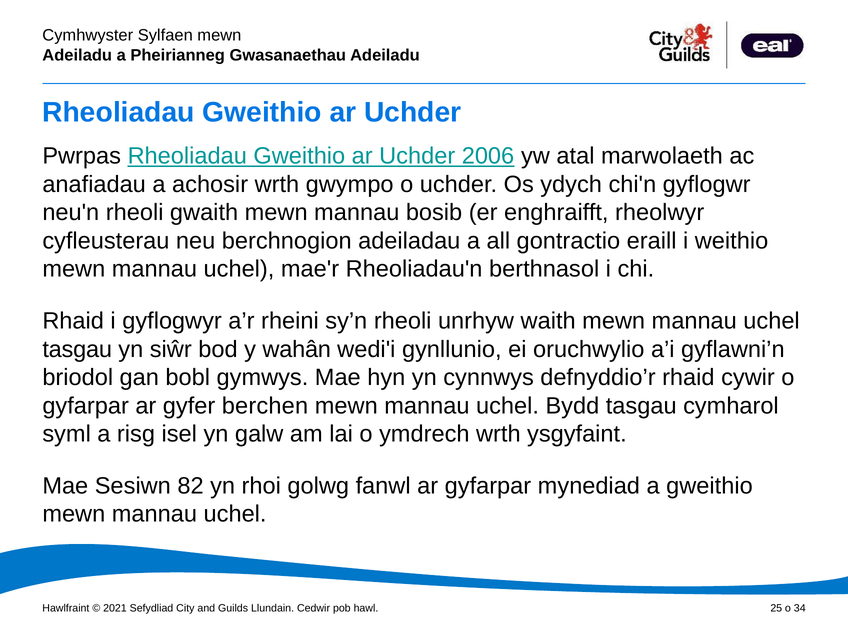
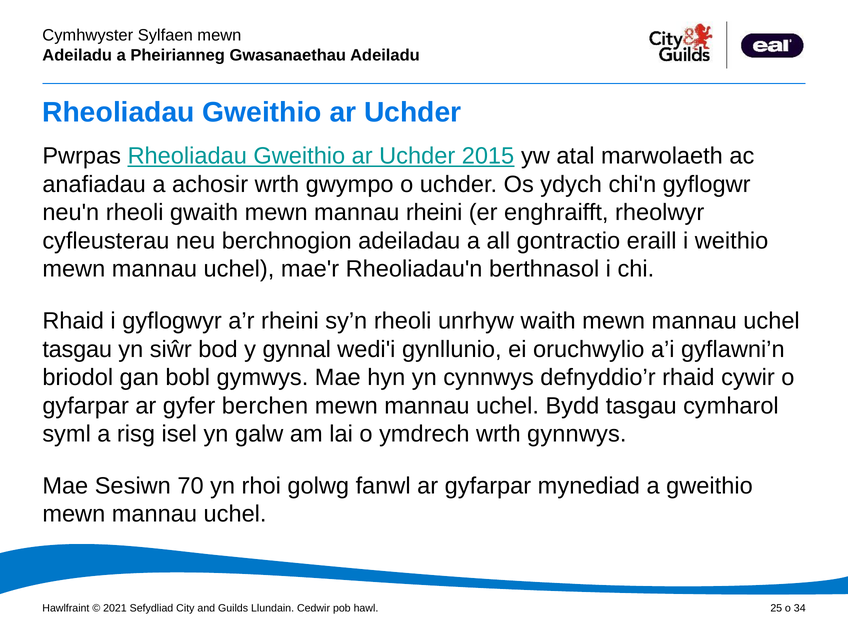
2006: 2006 -> 2015 (488, 156)
mannau bosib: bosib -> rheini (434, 213)
wahân: wahân -> gynnal (297, 349)
ysgyfaint: ysgyfaint -> gynnwys (577, 434)
82: 82 -> 70 (191, 486)
